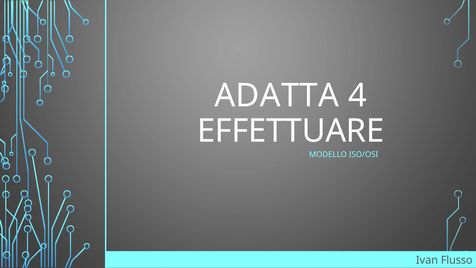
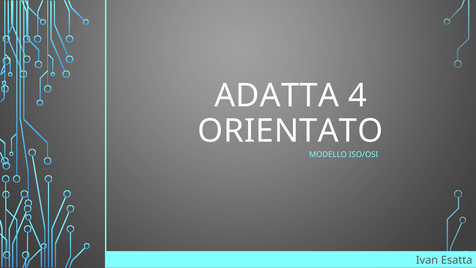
EFFETTUARE: EFFETTUARE -> ORIENTATO (290, 131)
Flusso: Flusso -> Esatta (457, 260)
